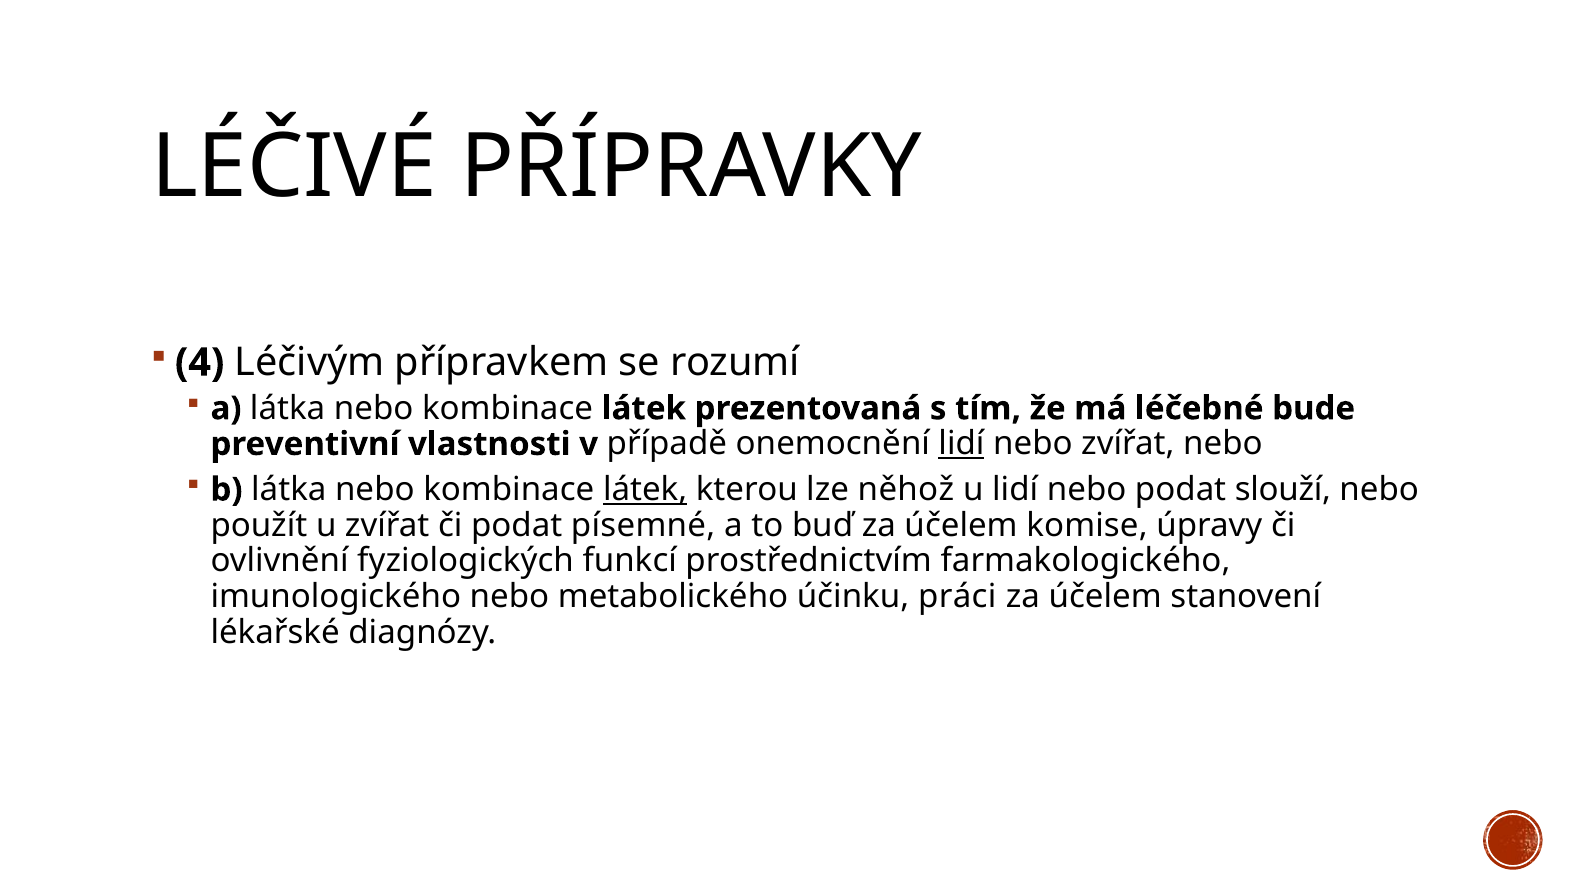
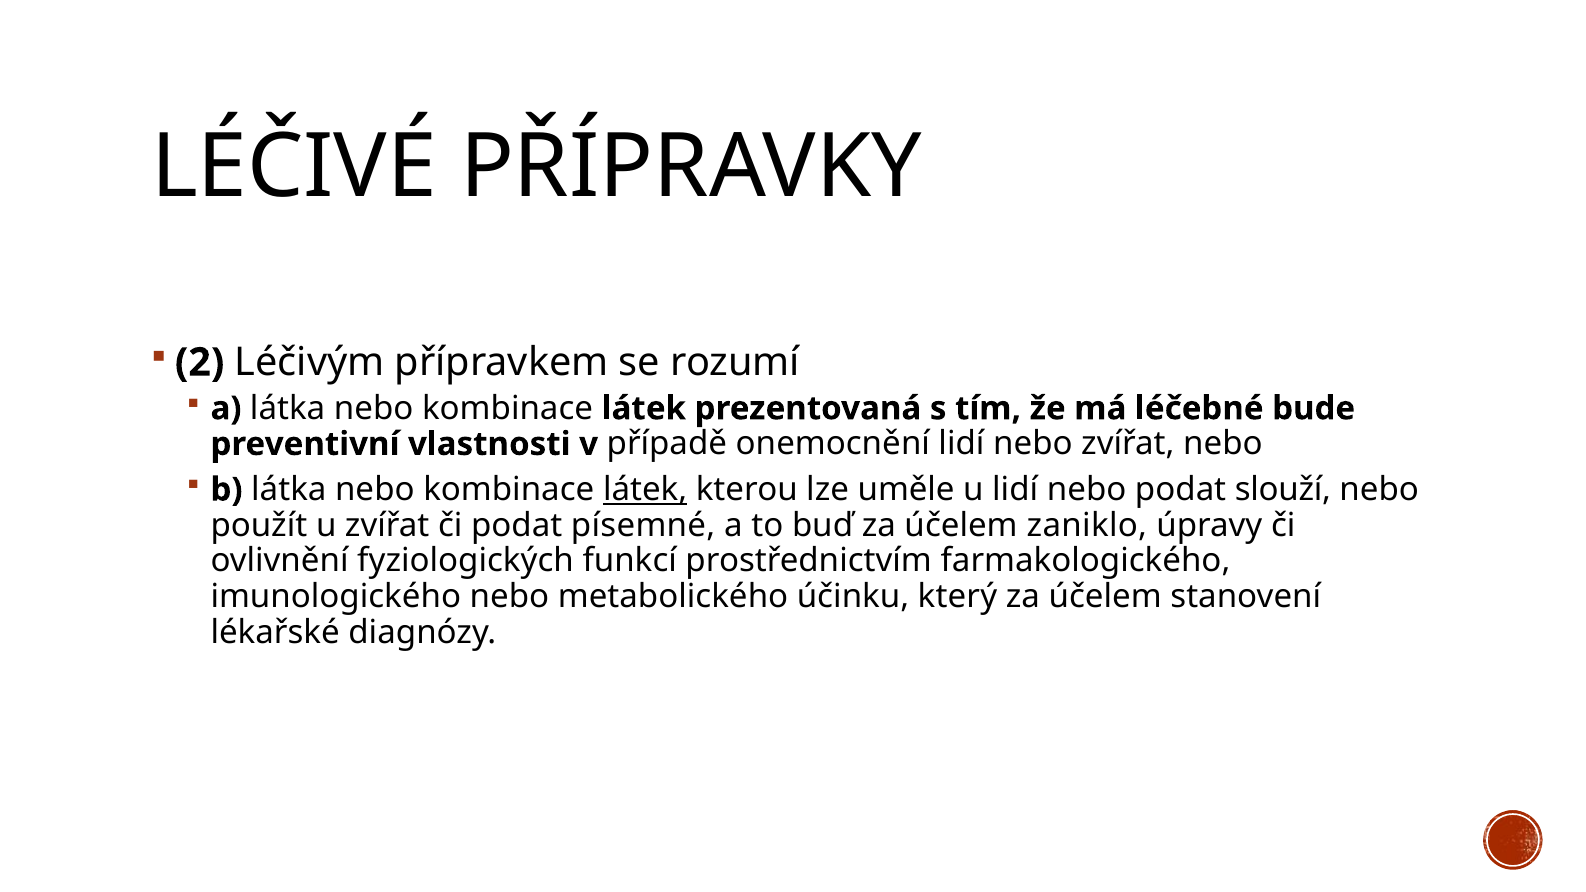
4: 4 -> 2 (200, 363)
lidí underline: present -> none (961, 444)
něhož: něhož -> uměle (906, 490)
komise: komise -> zaniklo (1087, 525)
práci: práci -> který (957, 597)
